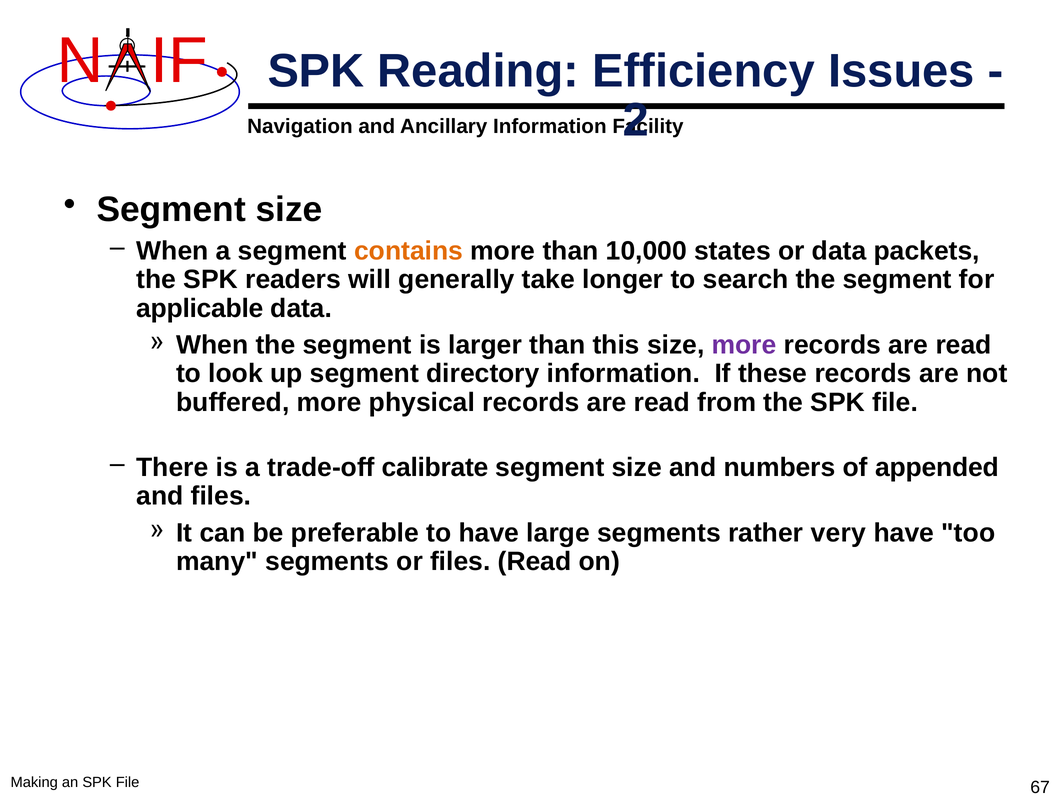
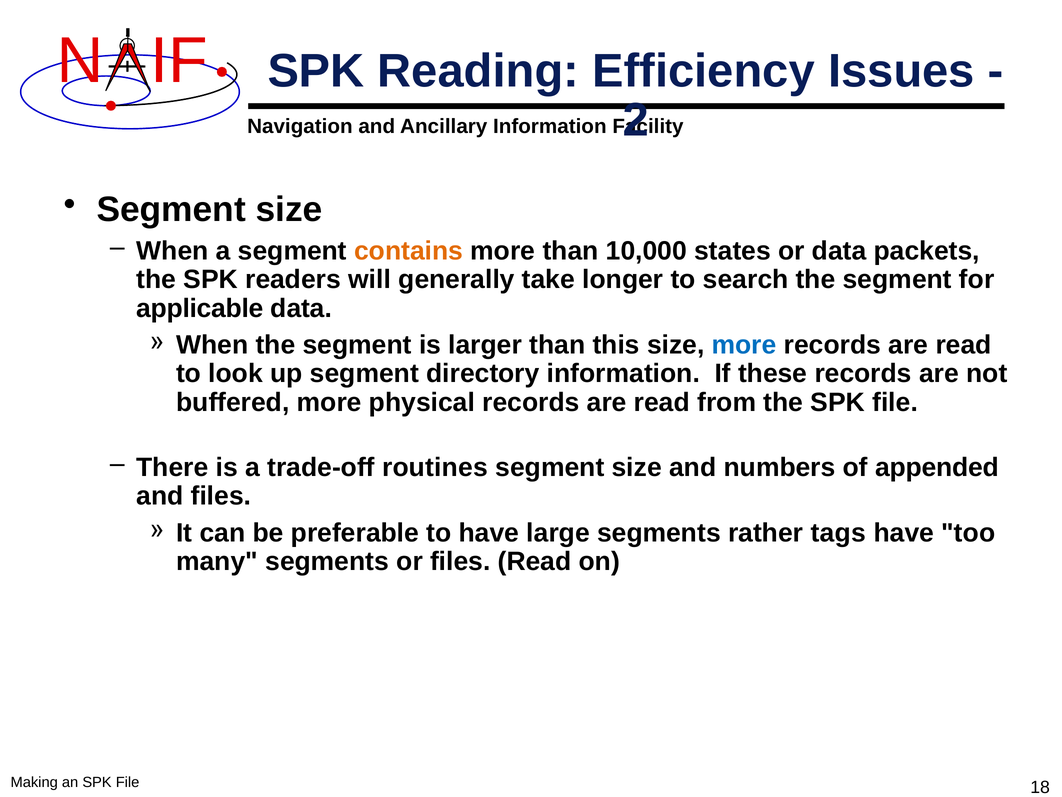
more colour: purple -> blue (744, 345)
calibrate: calibrate -> routines (435, 467)
very: very -> tags (838, 533)
67: 67 -> 18 (1040, 787)
